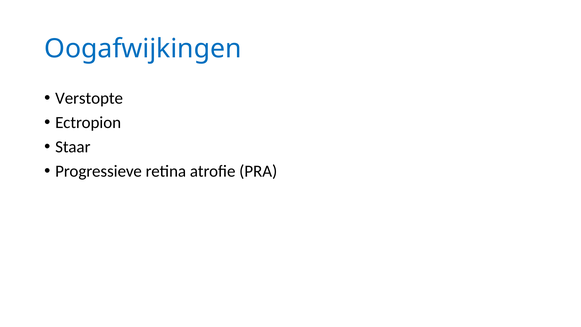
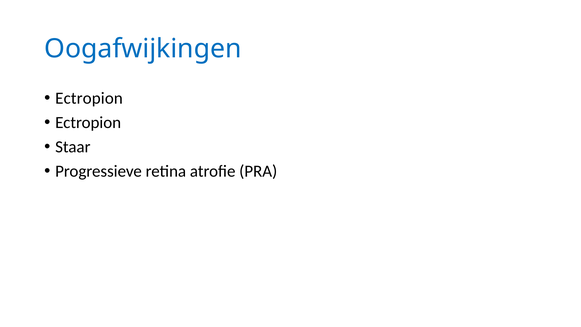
Verstopte: Verstopte -> Ectropion (89, 98)
